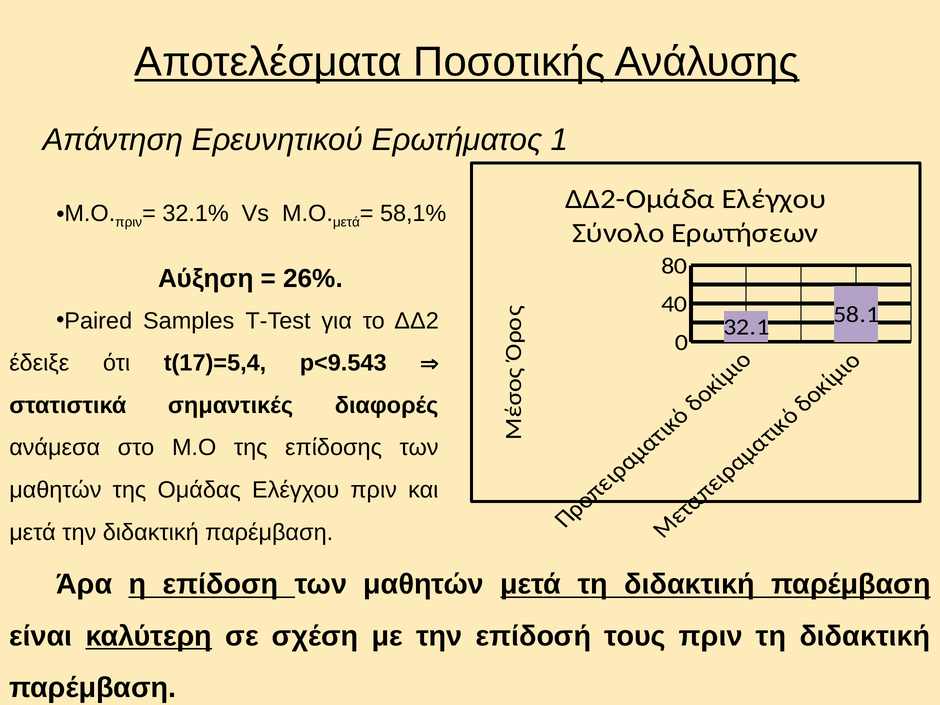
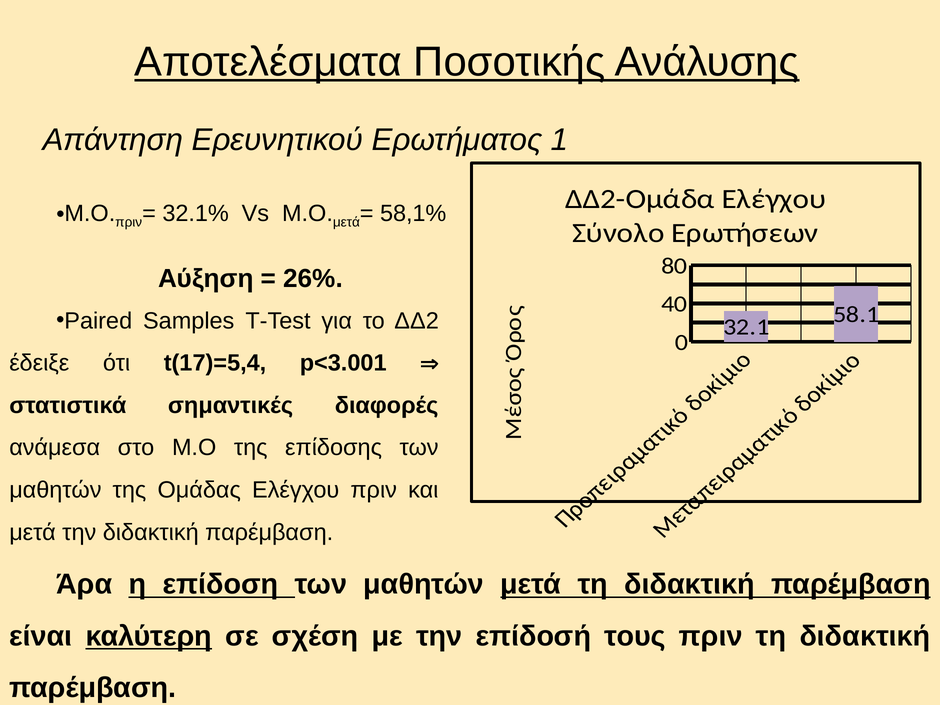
p<9.543: p<9.543 -> p<3.001 (343, 363)
